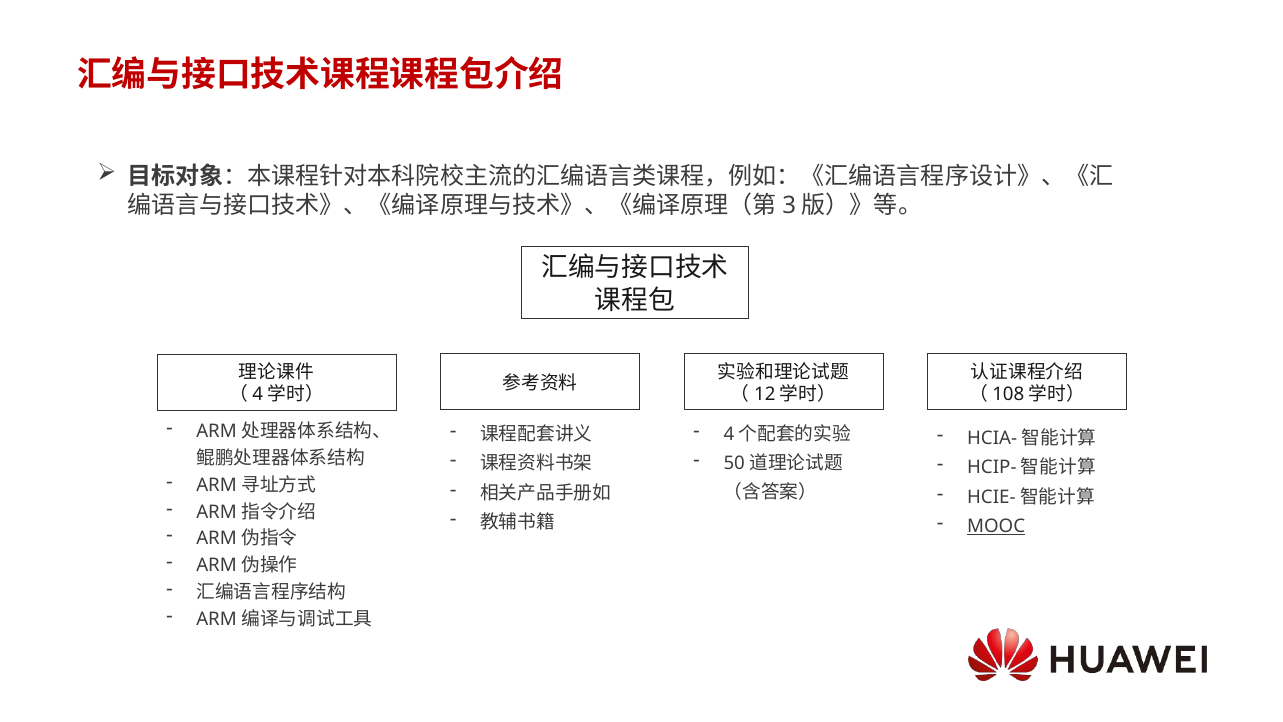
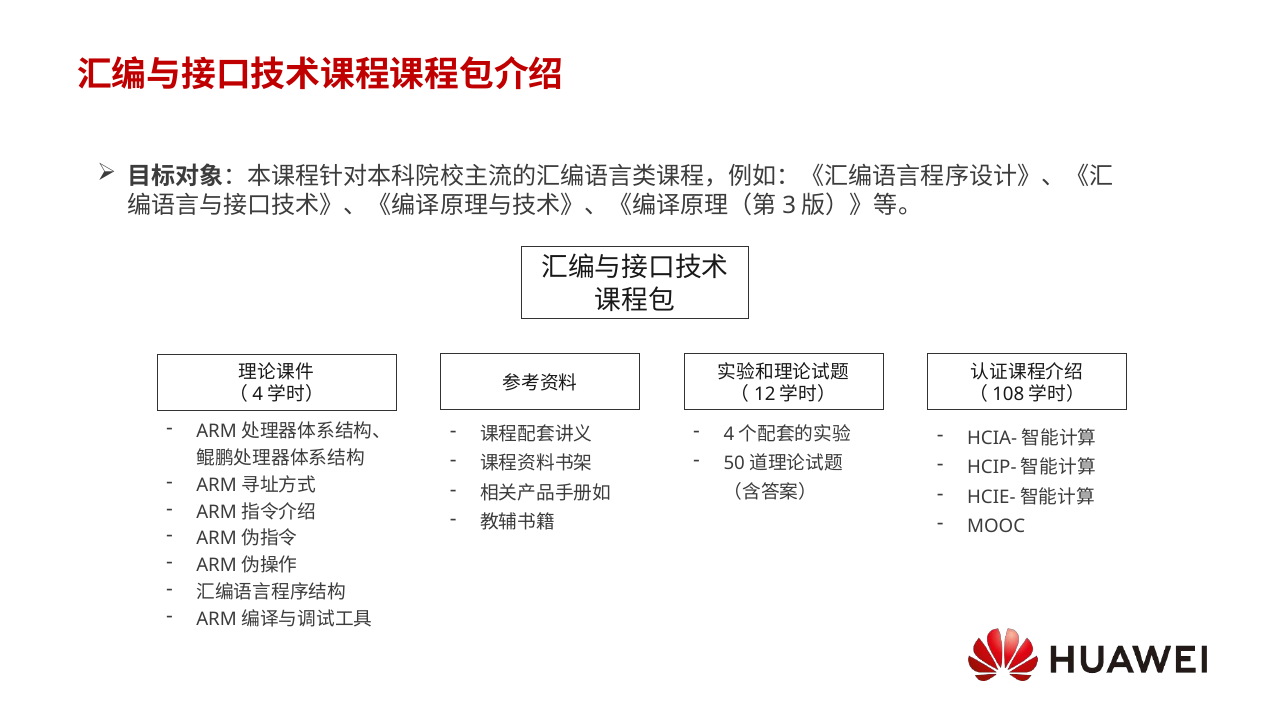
MOOC underline: present -> none (996, 526)
